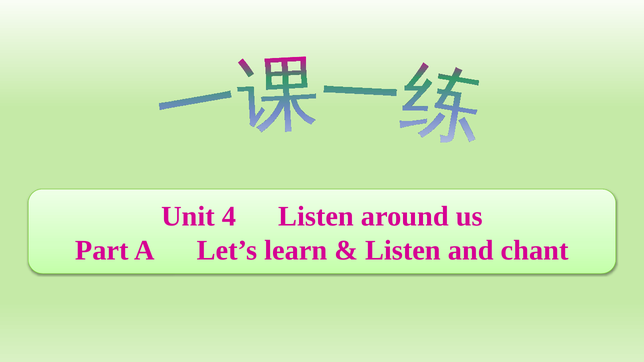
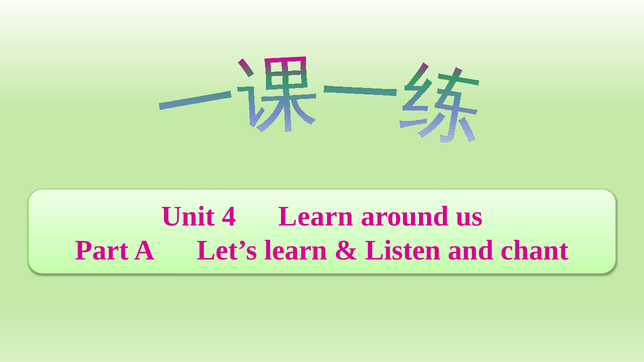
4 Listen: Listen -> Learn (316, 216)
